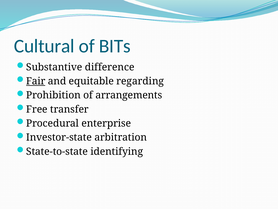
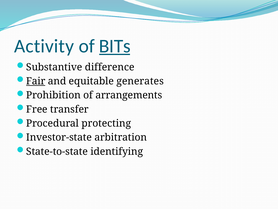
Cultural: Cultural -> Activity (44, 46)
BITs underline: none -> present (115, 46)
regarding: regarding -> generates (140, 81)
enterprise: enterprise -> protecting (106, 123)
